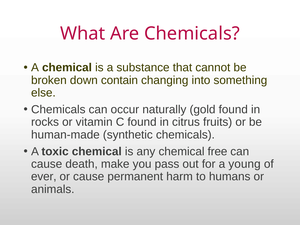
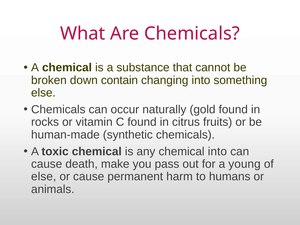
chemical free: free -> into (217, 151)
ever: ever -> else (44, 177)
